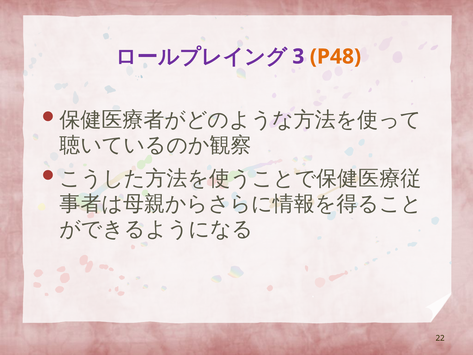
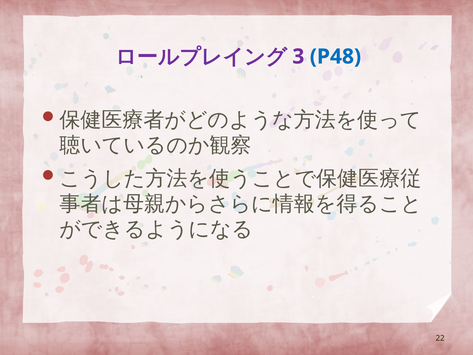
P48 colour: orange -> blue (335, 57)
